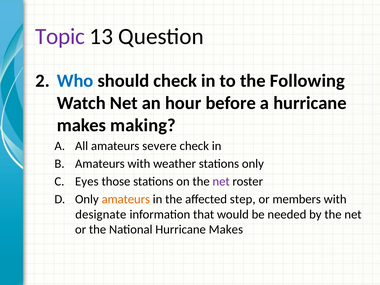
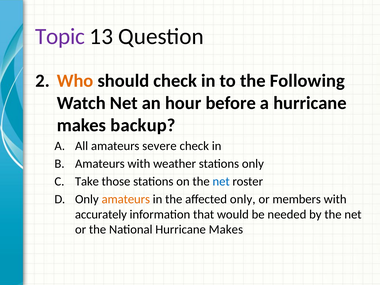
Who colour: blue -> orange (75, 81)
making: making -> backup (143, 125)
Eyes: Eyes -> Take (87, 181)
net colour: purple -> blue (221, 181)
affected step: step -> only (243, 199)
designate: designate -> accurately (101, 214)
